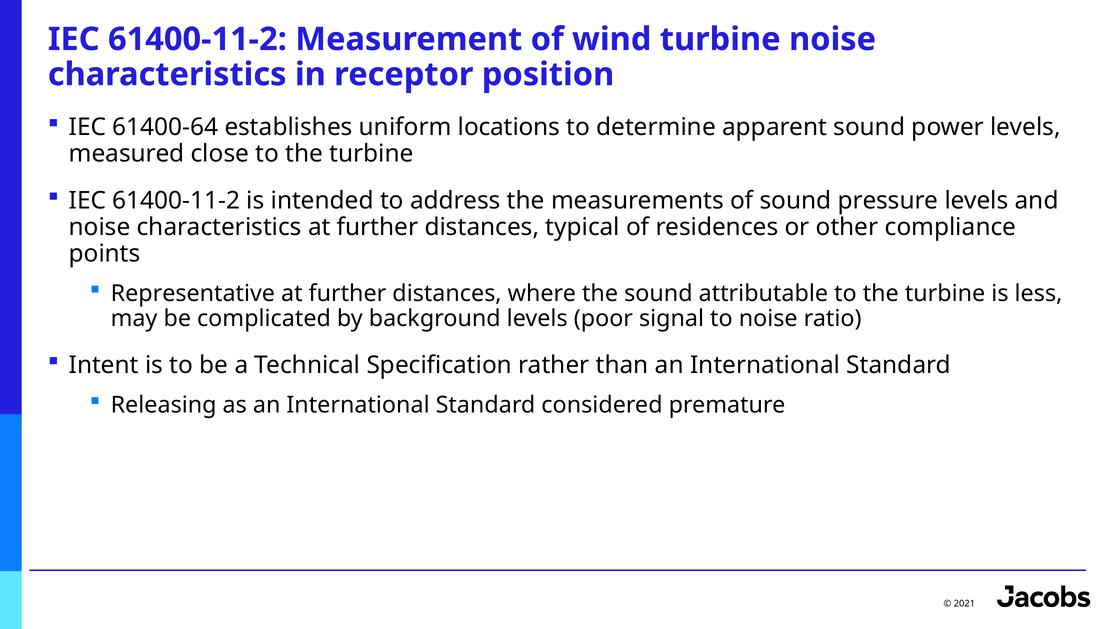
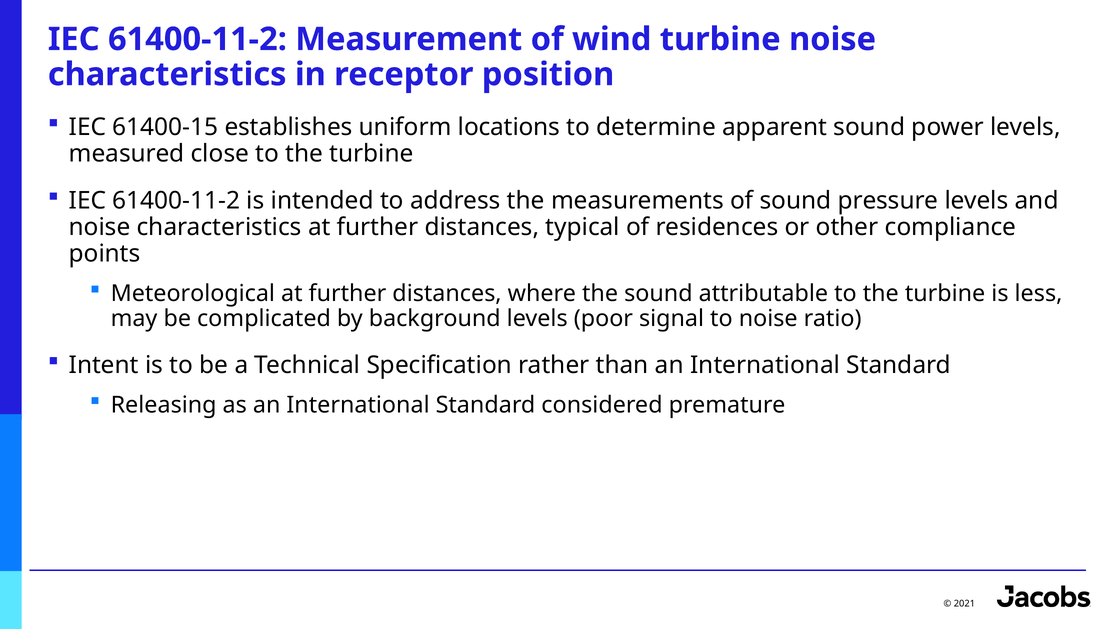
61400-64: 61400-64 -> 61400-15 (165, 127)
Representative: Representative -> Meteorological (193, 293)
